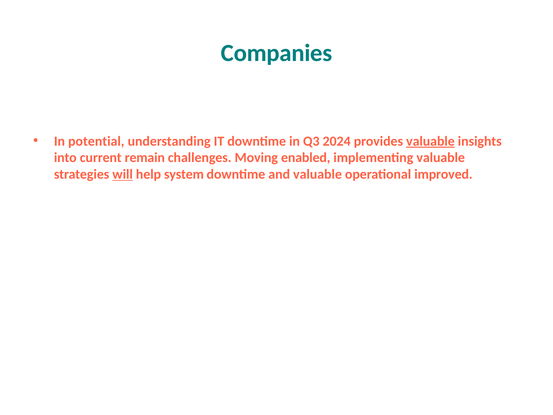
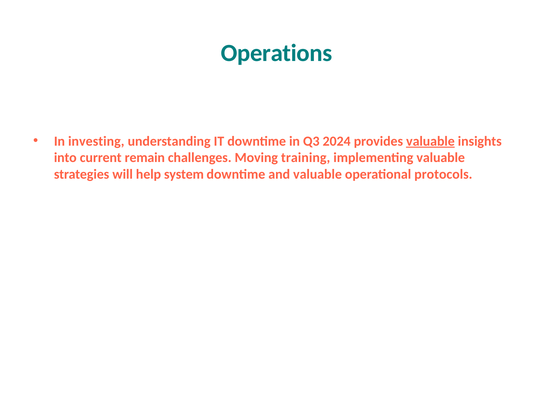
Companies: Companies -> Operations (277, 53)
potential: potential -> investing (96, 141)
enabled: enabled -> training (306, 158)
will underline: present -> none (123, 174)
improved: improved -> protocols (443, 174)
